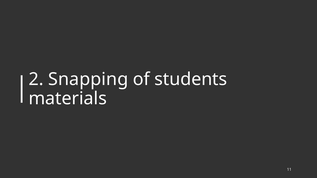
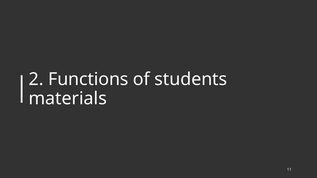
Snapping: Snapping -> Functions (88, 79)
